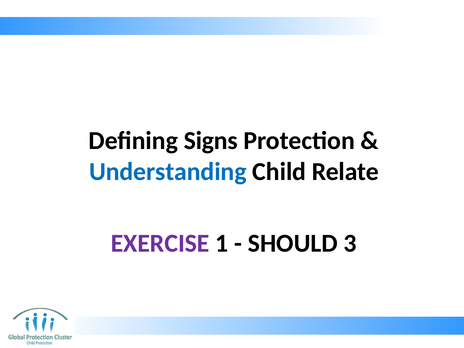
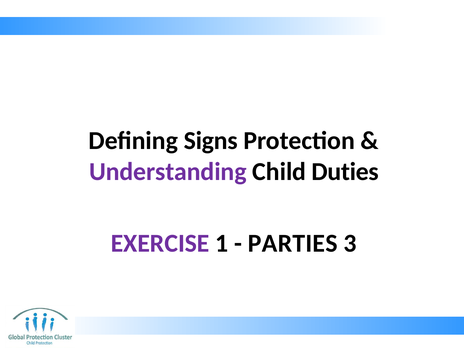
Understanding colour: blue -> purple (168, 172)
Relate: Relate -> Duties (345, 172)
SHOULD: SHOULD -> PARTIES (293, 243)
